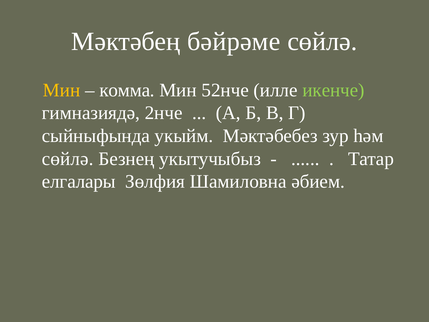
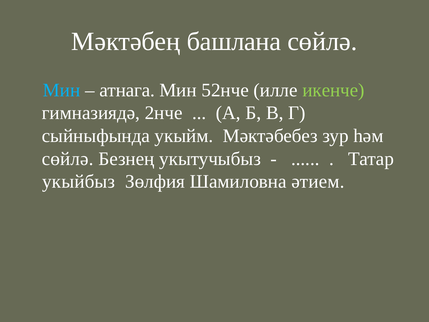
бәйрәме: бәйрәме -> башлана (234, 42)
Мин colour: yellow -> light blue (62, 90)
комма: комма -> атнага (127, 90)
елгалары: елгалары -> укыйбыз (79, 182)
әбием: әбием -> әтием (318, 182)
